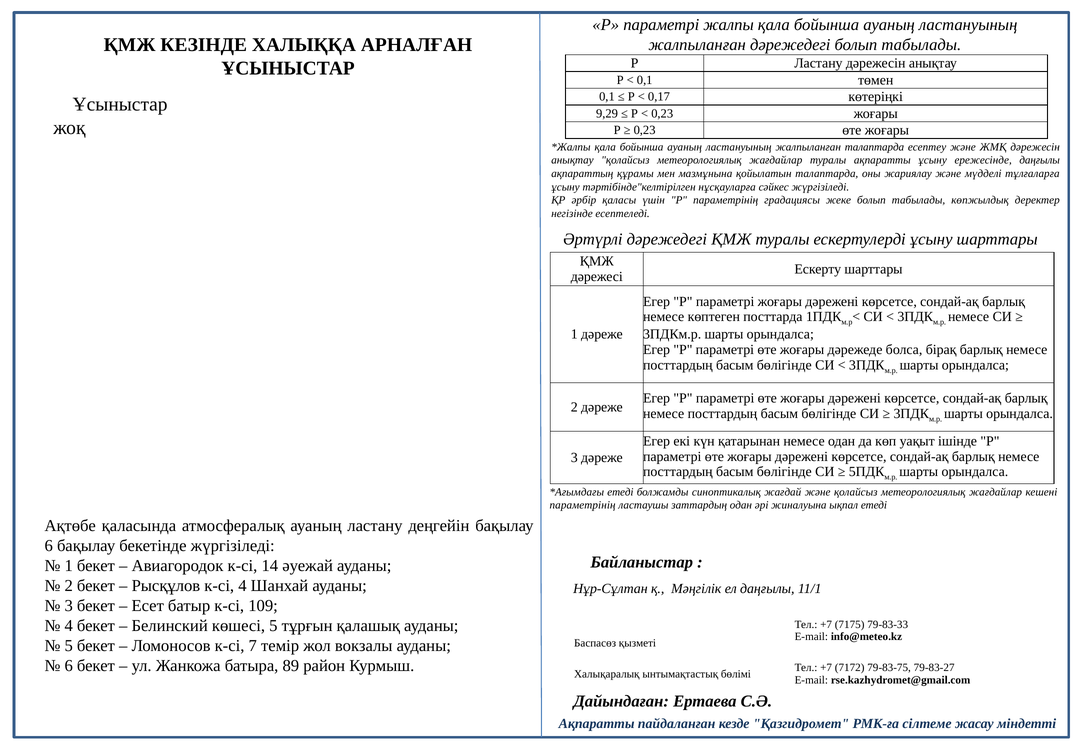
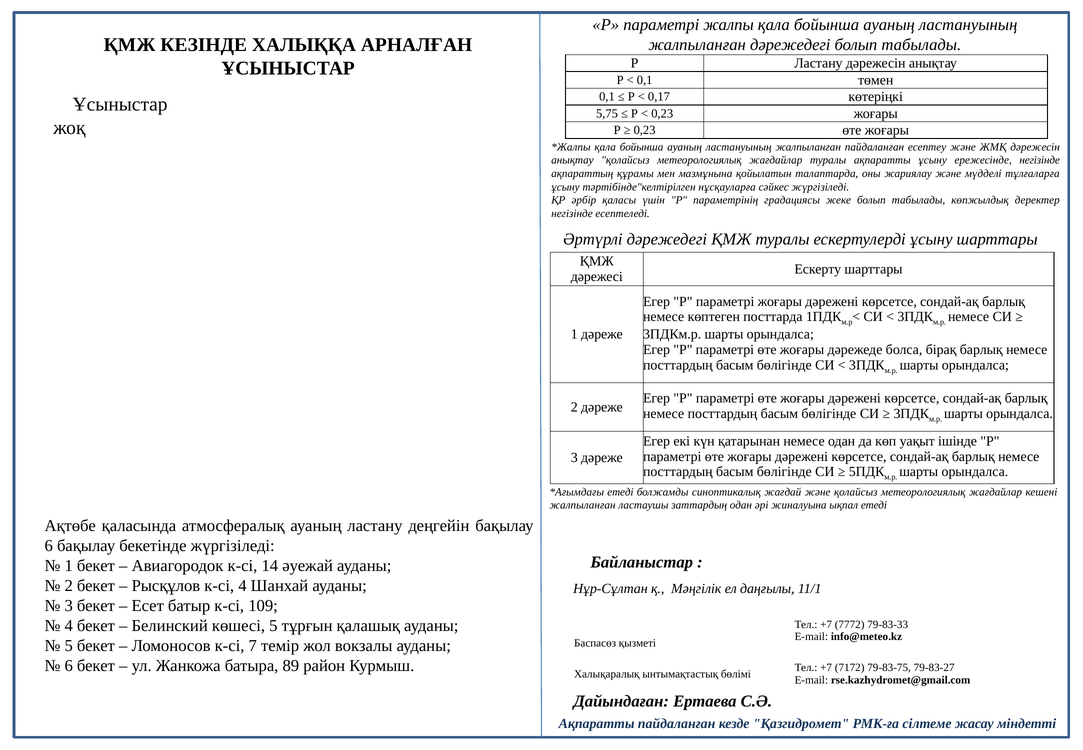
9,29: 9,29 -> 5,75 (607, 113)
жалпыланған талаптарда: талаптарда -> пайдаланған (874, 147)
ережесінде даңғылы: даңғылы -> негізінде (1040, 160)
параметрінің: параметрінің -> жалпыланған (583, 505)
7175: 7175 -> 7772 (850, 624)
